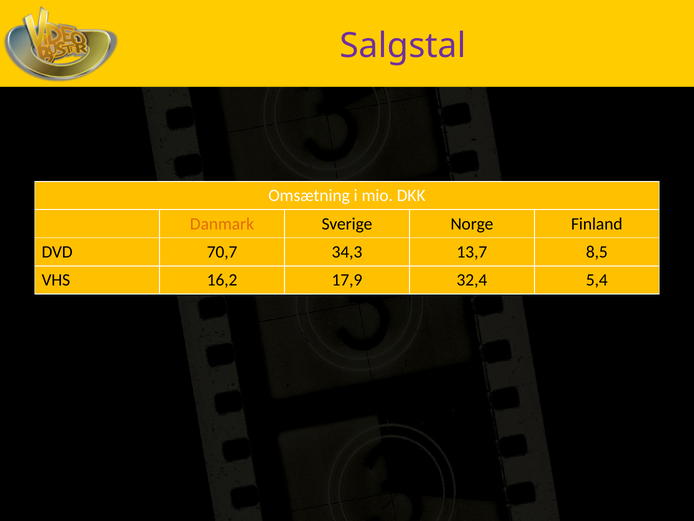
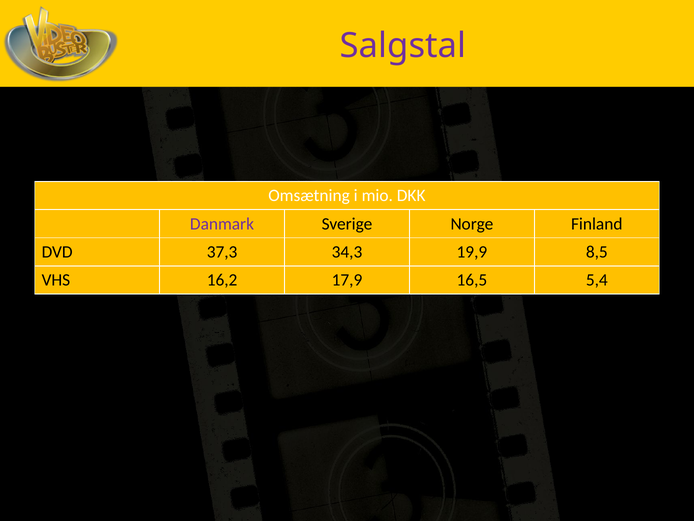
Danmark colour: orange -> purple (222, 224)
70,7: 70,7 -> 37,3 (222, 252)
13,7: 13,7 -> 19,9 (472, 252)
32,4: 32,4 -> 16,5 (472, 280)
